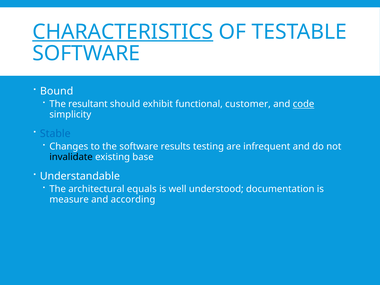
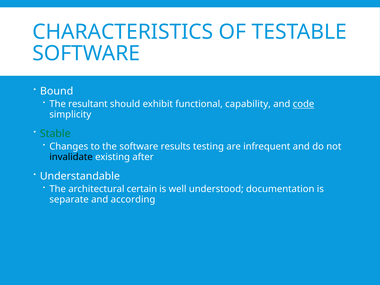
CHARACTERISTICS underline: present -> none (123, 32)
customer: customer -> capability (248, 104)
Stable colour: blue -> green (55, 134)
base: base -> after (143, 157)
equals: equals -> certain (142, 189)
measure: measure -> separate (69, 199)
